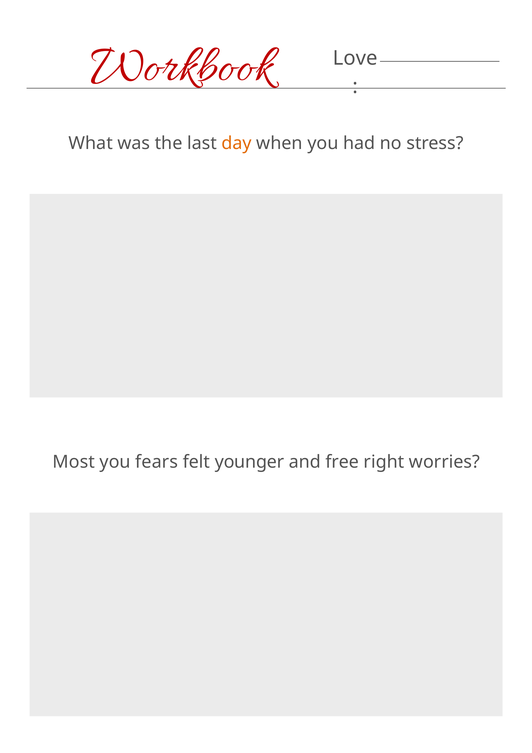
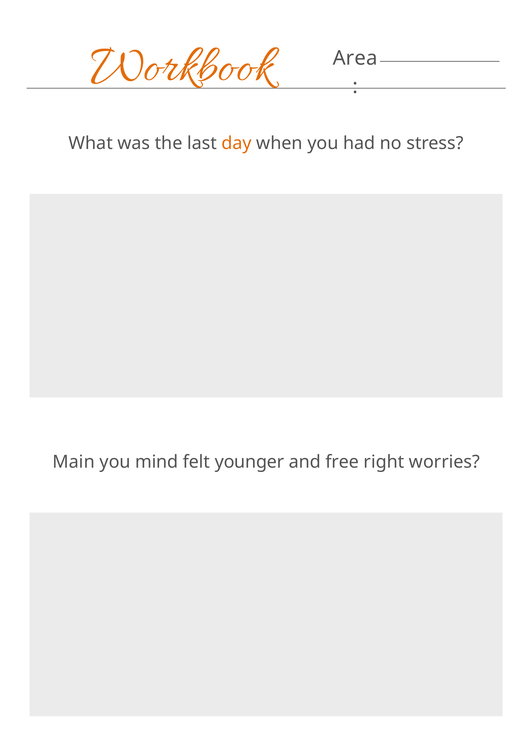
Love: Love -> Area (355, 58)
Workbook colour: red -> orange (182, 62)
Most: Most -> Main (74, 462)
fears: fears -> mind (157, 462)
